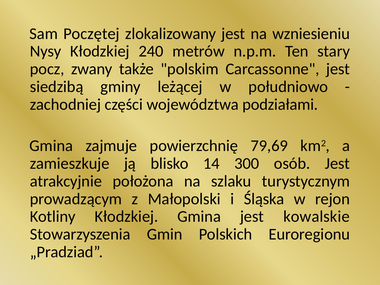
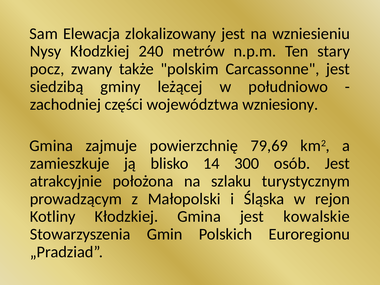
Poczętej: Poczętej -> Elewacja (92, 34)
podziałami: podziałami -> wzniesiony (280, 104)
